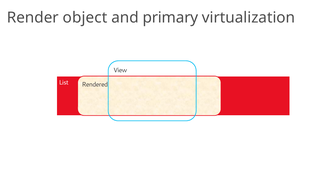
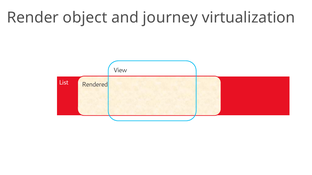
primary: primary -> journey (170, 18)
